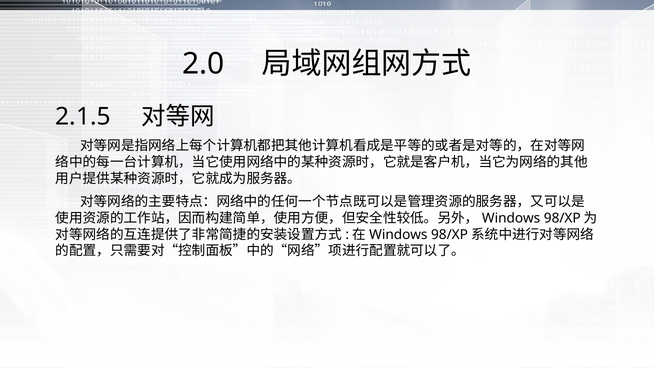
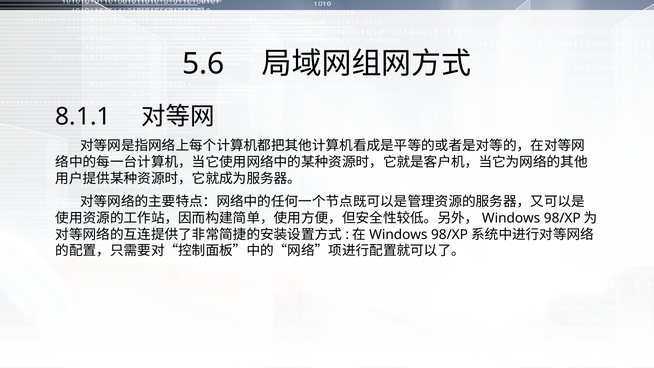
2.0: 2.0 -> 5.6 (203, 64)
2.1.5: 2.1.5 -> 8.1.1 (83, 117)
